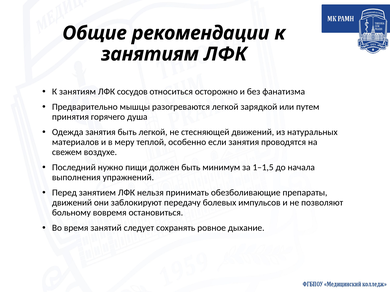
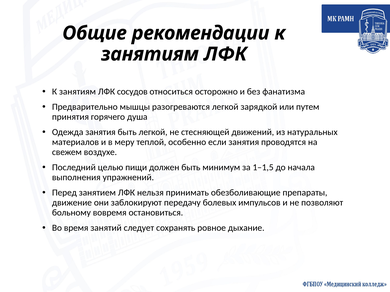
нужно: нужно -> целью (111, 168)
движений: движений -> движение (72, 203)
